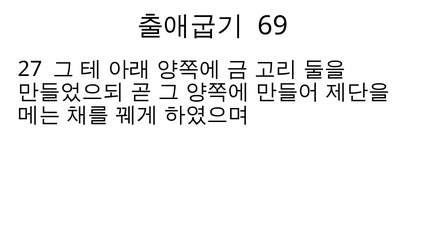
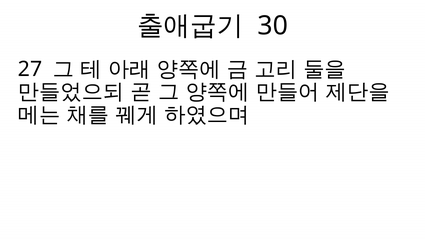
69: 69 -> 30 (273, 26)
